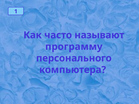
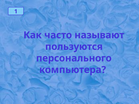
программу: программу -> пользуются (74, 47)
